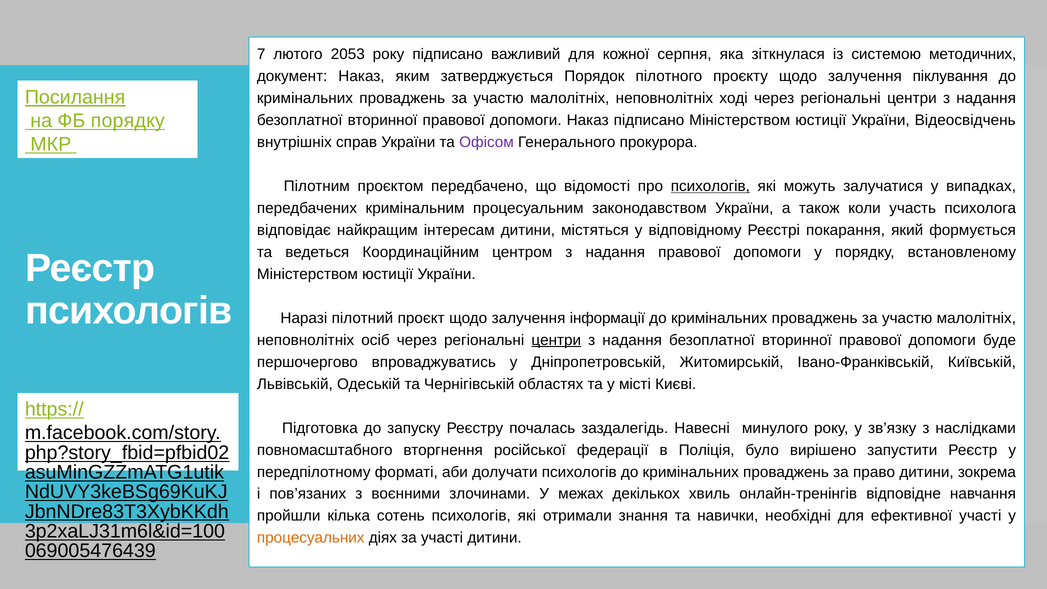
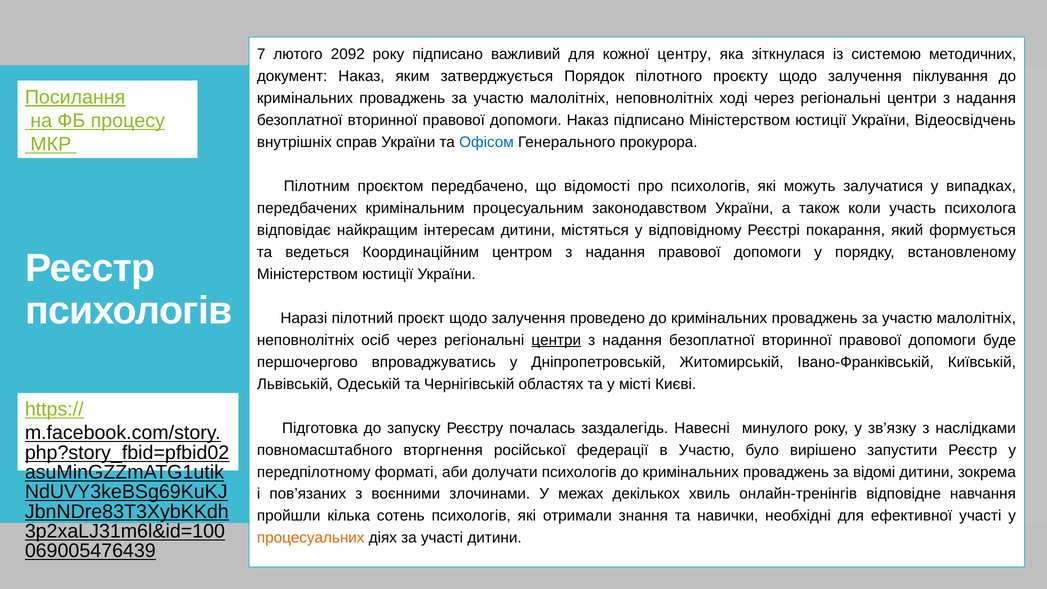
2053: 2053 -> 2092 (348, 54)
серпня: серпня -> центру (684, 54)
ФБ порядку: порядку -> процесу (128, 121)
Офісом colour: purple -> blue (486, 142)
психологів underline: present -> none (710, 186)
інформації: інформації -> проведено (607, 318)
в Поліція: Поліція -> Участю (707, 450)
право: право -> відомі (874, 472)
